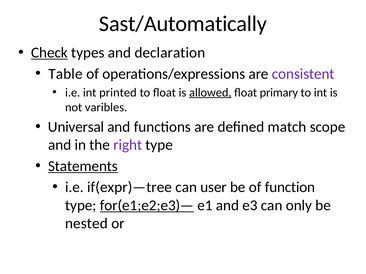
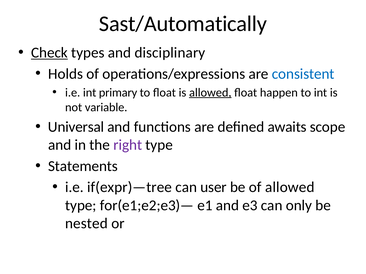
declaration: declaration -> disciplinary (170, 53)
Table: Table -> Holds (66, 74)
consistent colour: purple -> blue (303, 74)
printed: printed -> primary (118, 93)
primary: primary -> happen (279, 93)
varibles: varibles -> variable (106, 107)
match: match -> awaits (287, 127)
Statements underline: present -> none (83, 166)
of function: function -> allowed (290, 188)
for(e1;e2;e3)— underline: present -> none (147, 206)
